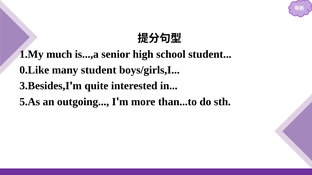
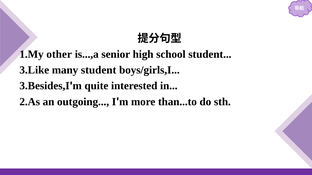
much: much -> other (59, 54)
0.Like: 0.Like -> 3.Like (34, 70)
5.As: 5.As -> 2.As (30, 102)
